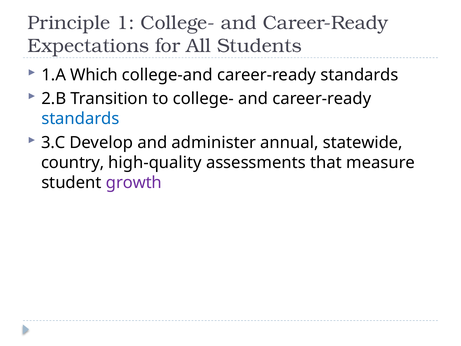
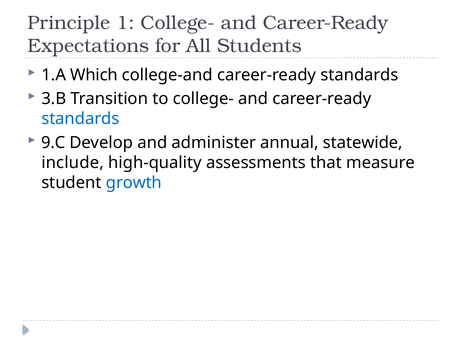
2.B: 2.B -> 3.B (54, 99)
3.C: 3.C -> 9.C (53, 142)
country: country -> include (73, 162)
growth colour: purple -> blue (134, 182)
